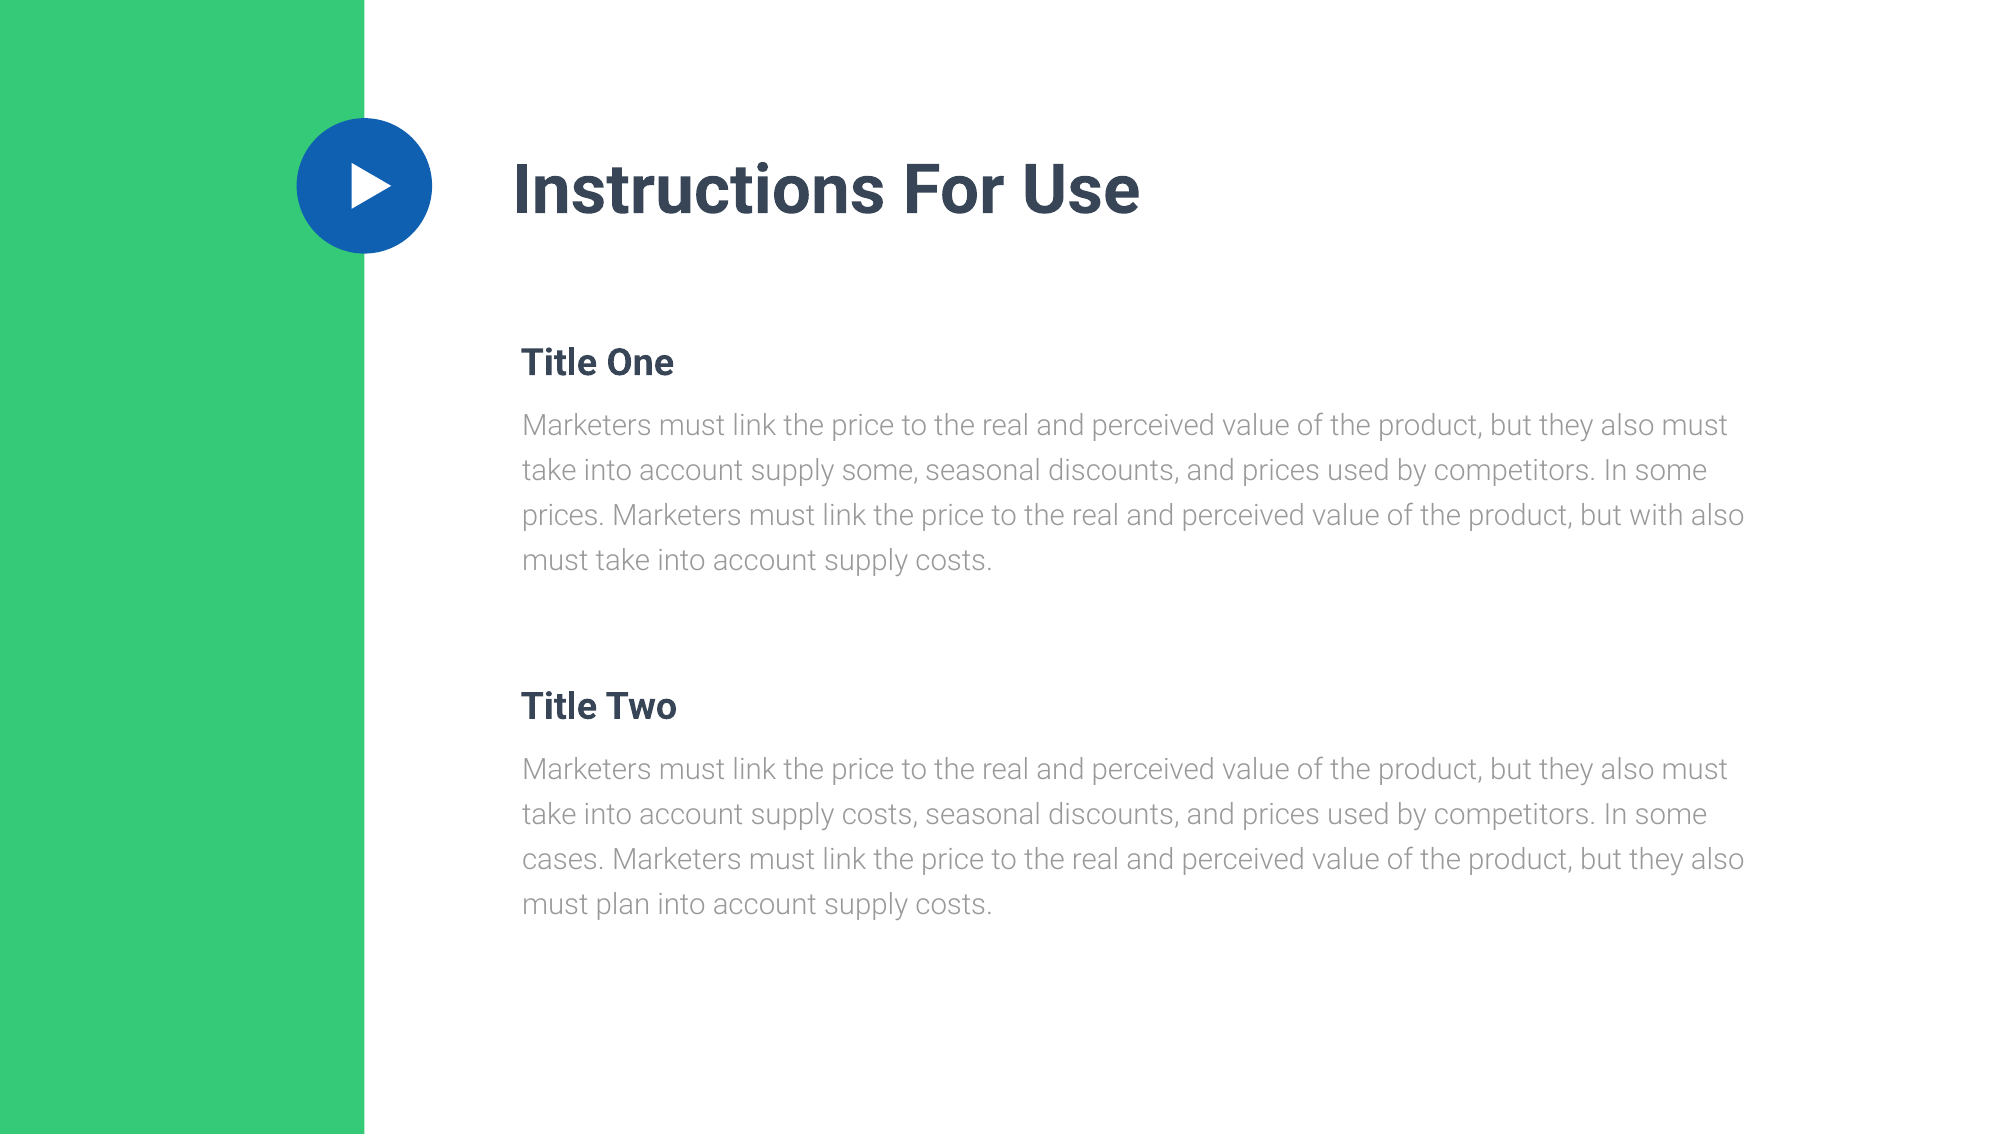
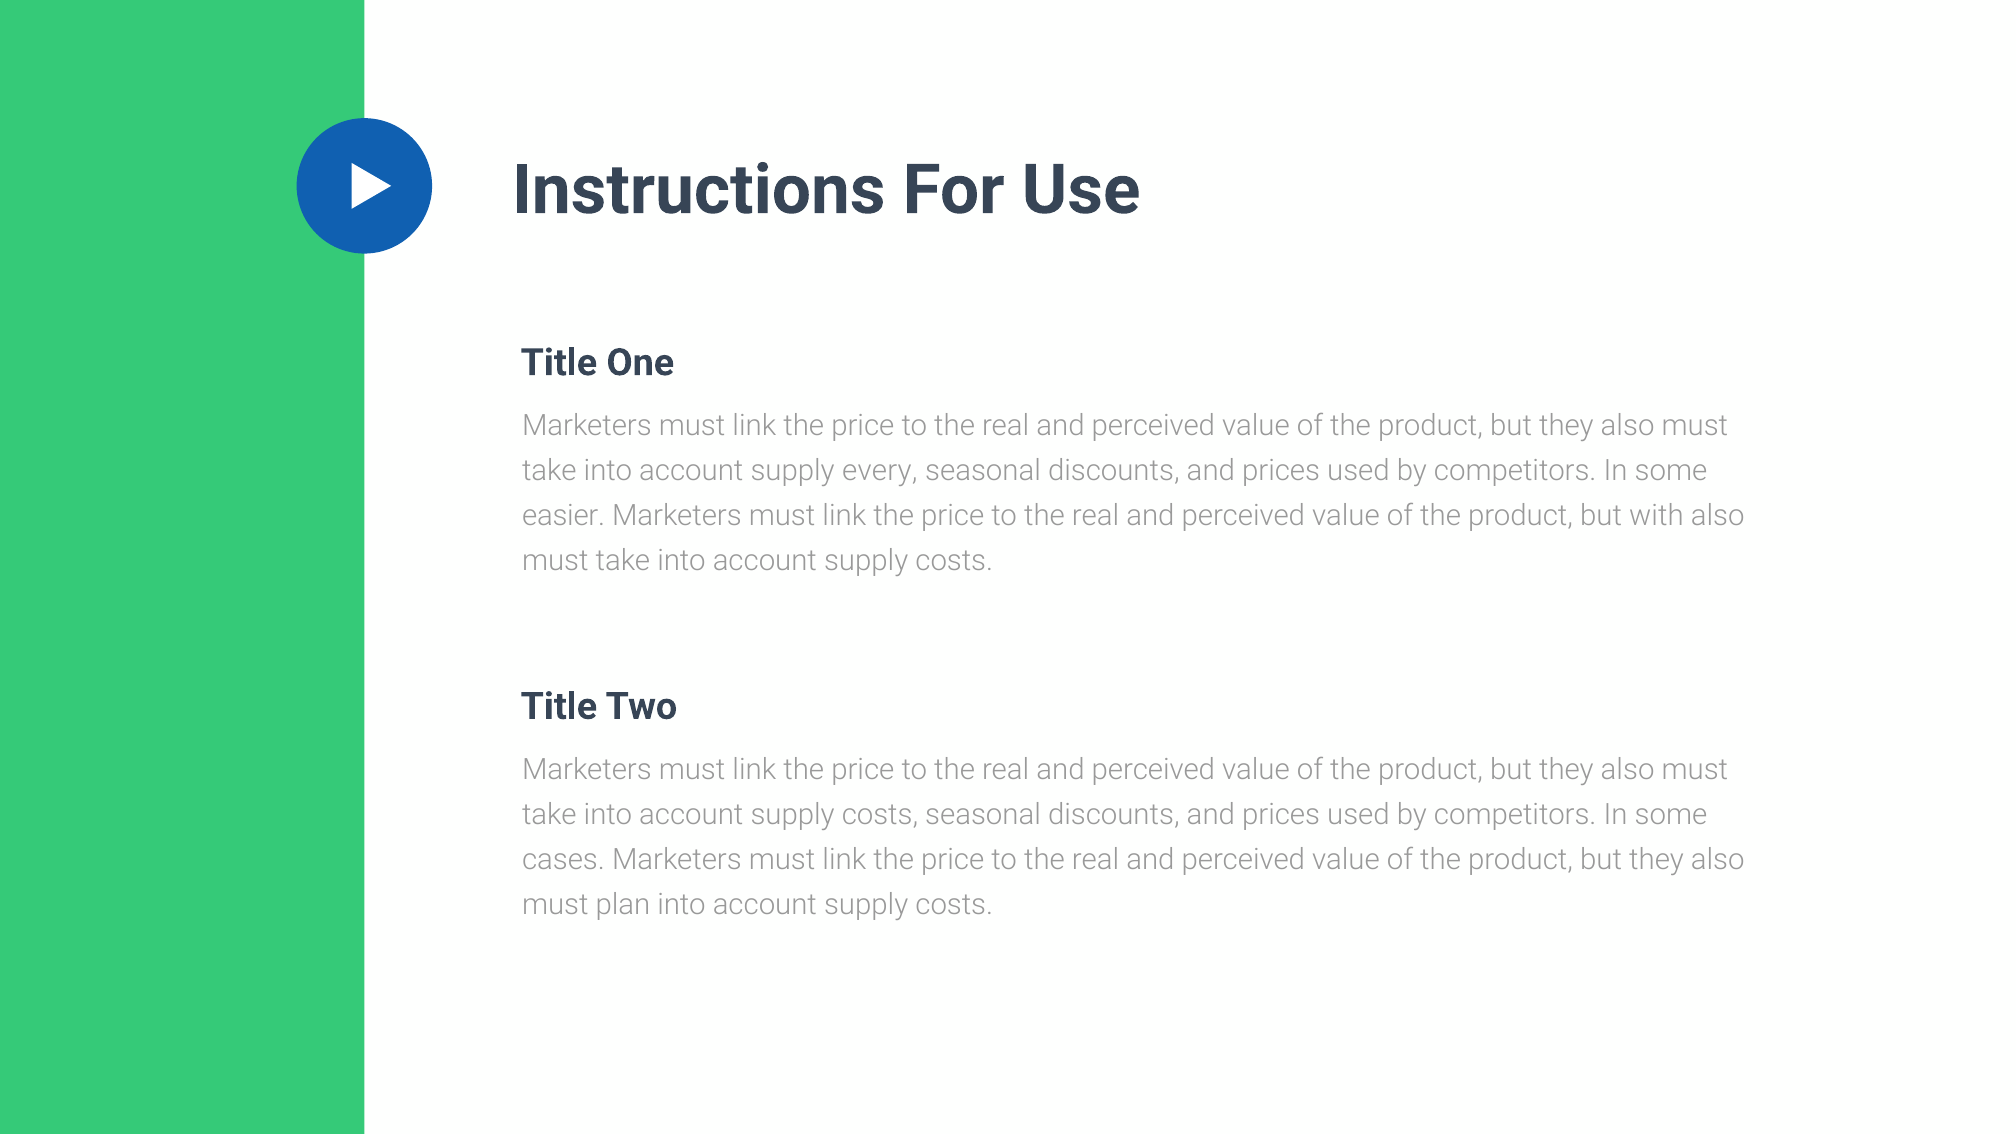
supply some: some -> every (880, 471)
prices: prices -> easier (564, 516)
